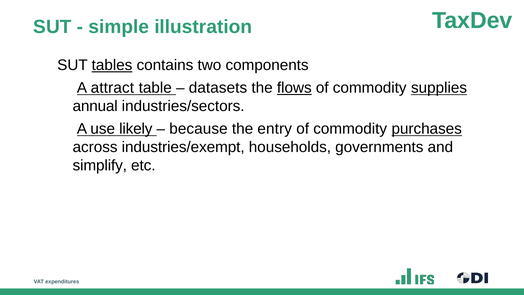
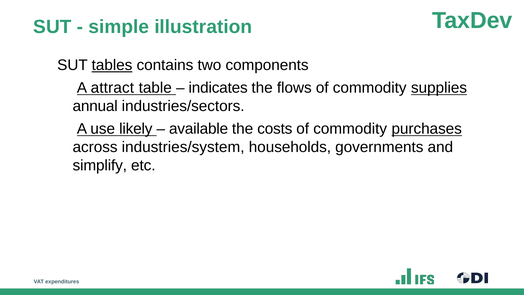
datasets: datasets -> indicates (218, 88)
flows underline: present -> none (294, 88)
because: because -> available (199, 129)
entry: entry -> costs (275, 129)
industries/exempt: industries/exempt -> industries/system (183, 147)
